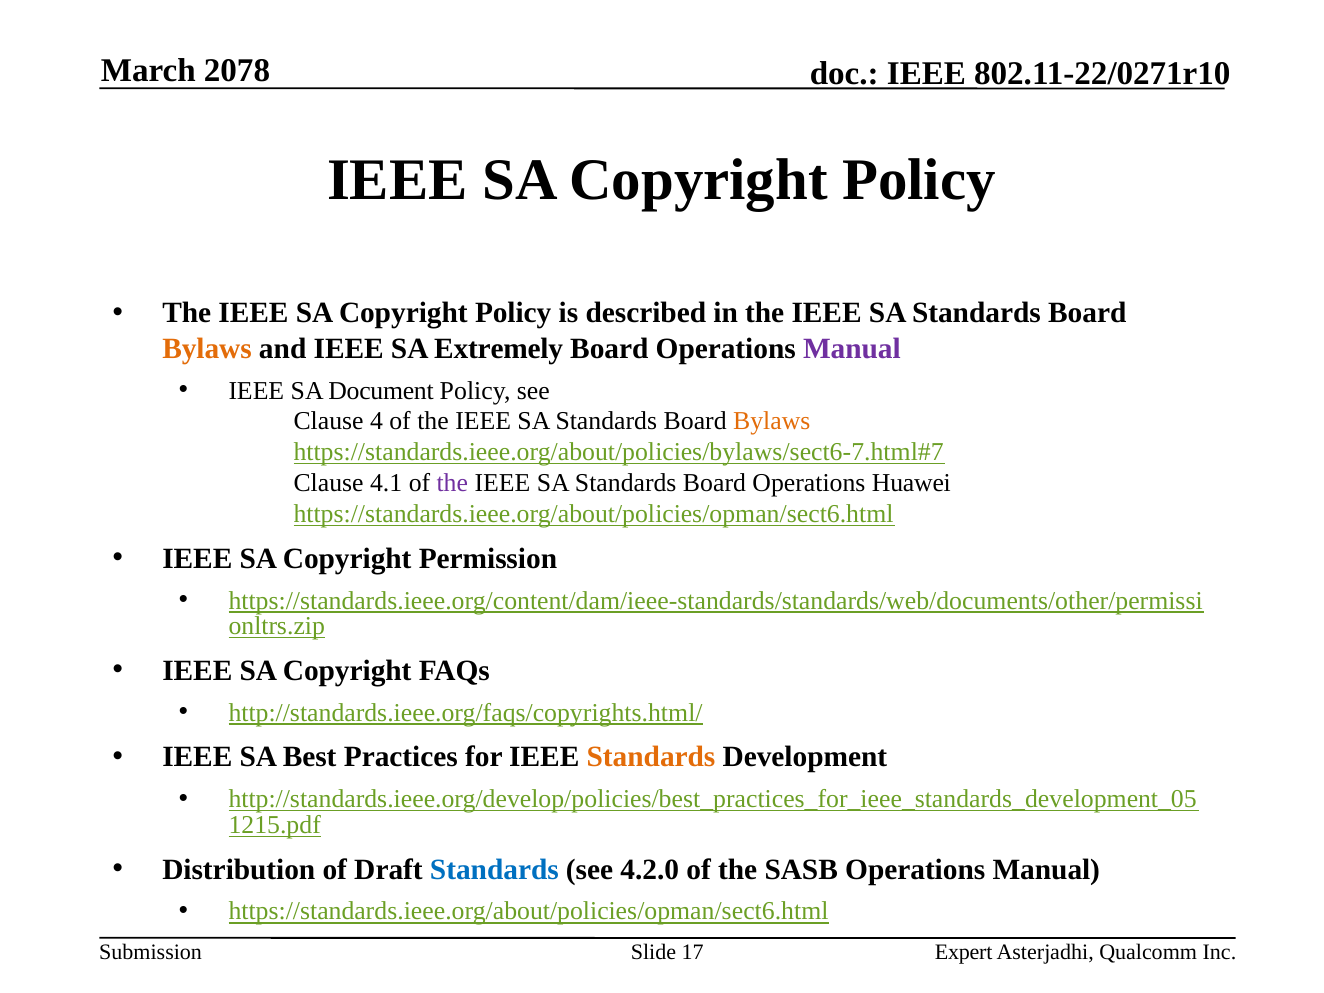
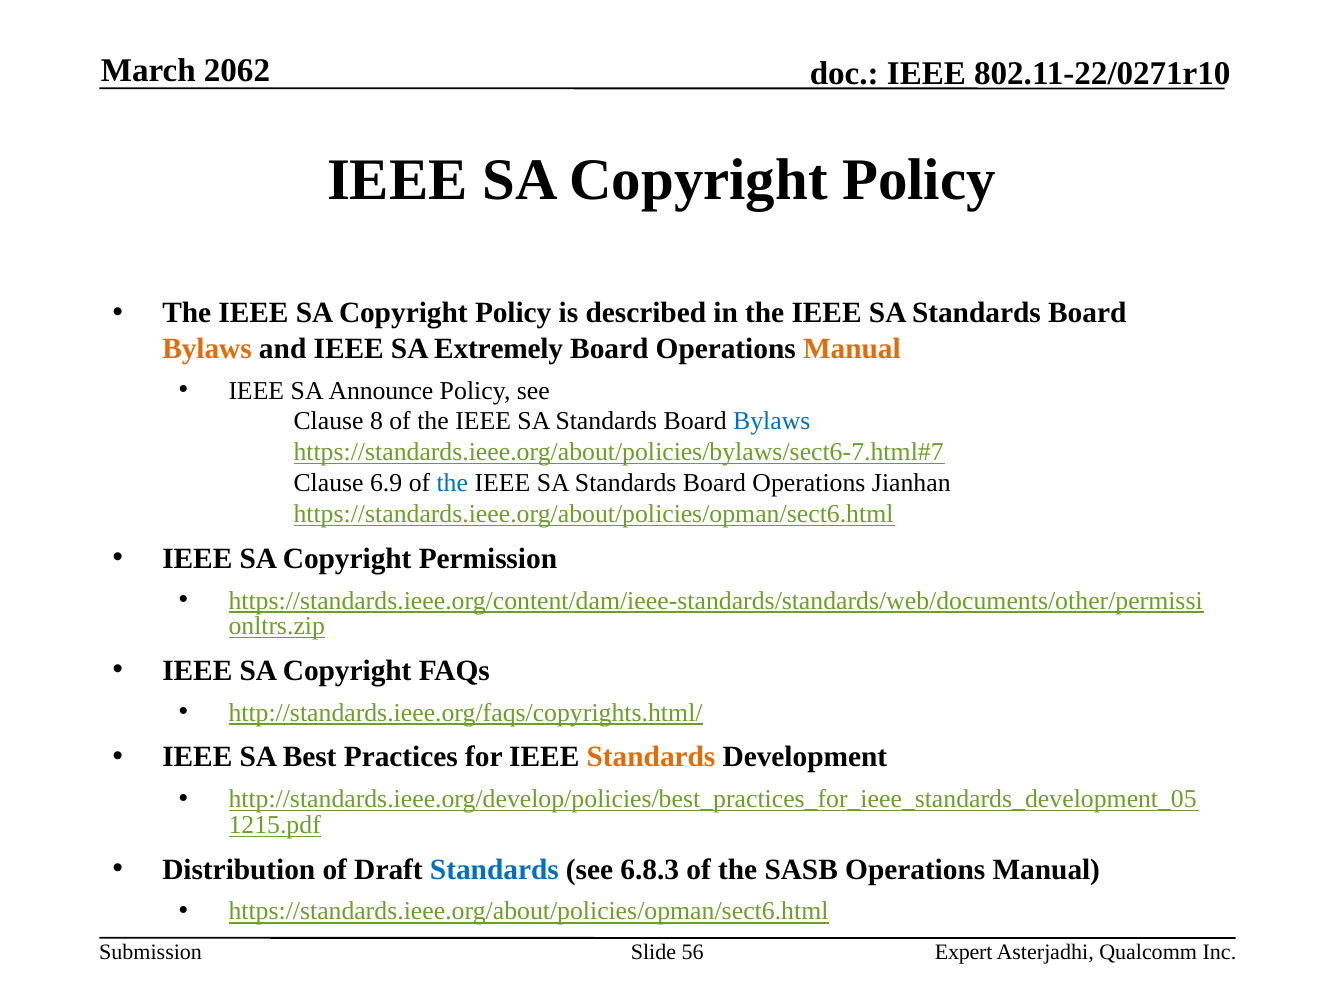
2078: 2078 -> 2062 (237, 70)
Manual colour: purple -> orange (852, 349)
Document: Document -> Announce (381, 391)
4: 4 -> 8 (376, 421)
Bylaws colour: orange -> blue (772, 421)
4.1: 4.1 -> 6.9 (386, 483)
the colour: purple -> blue (452, 483)
Huawei: Huawei -> Jianhan (911, 483)
4.2.0: 4.2.0 -> 6.8.3 (650, 869)
17: 17 -> 56 (693, 952)
